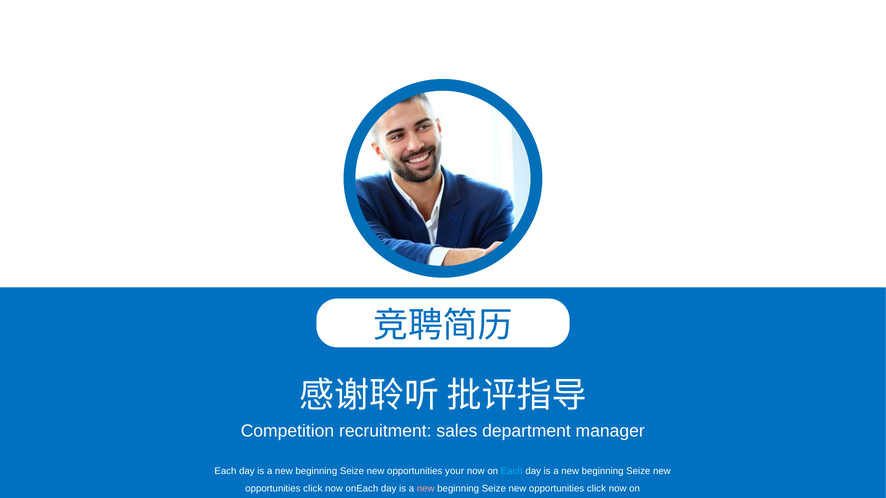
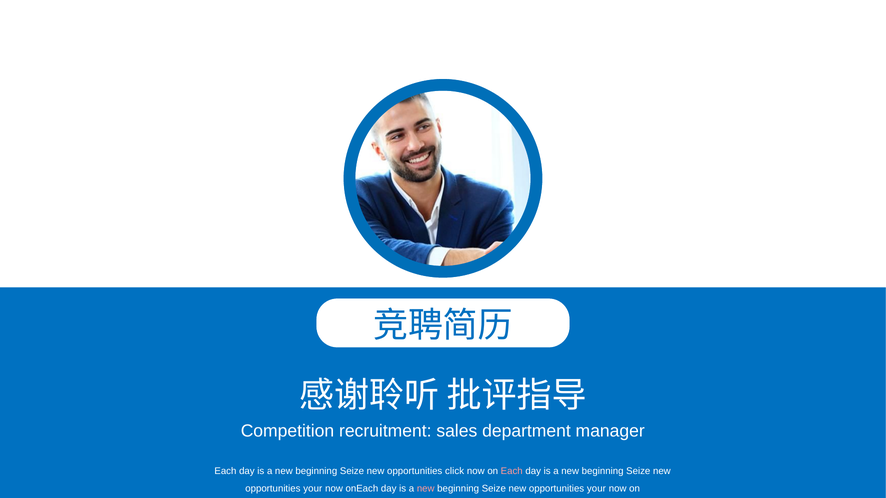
your: your -> click (455, 472)
Each colour: light blue -> pink (512, 472)
click: click -> your (313, 489)
click: click -> your (596, 489)
